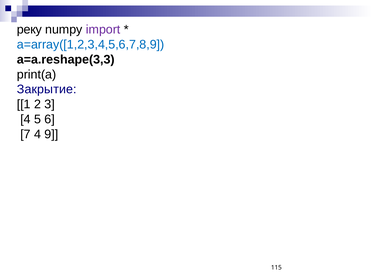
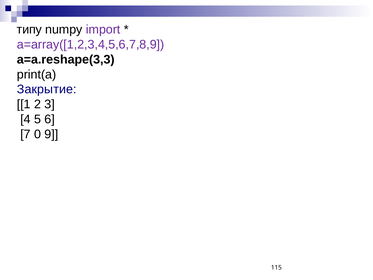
реку: реку -> типу (29, 30)
a=array([1,2,3,4,5,6,7,8,9 colour: blue -> purple (91, 45)
7 4: 4 -> 0 (38, 134)
